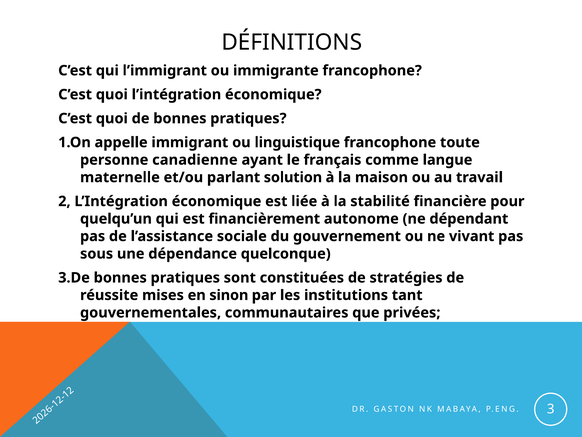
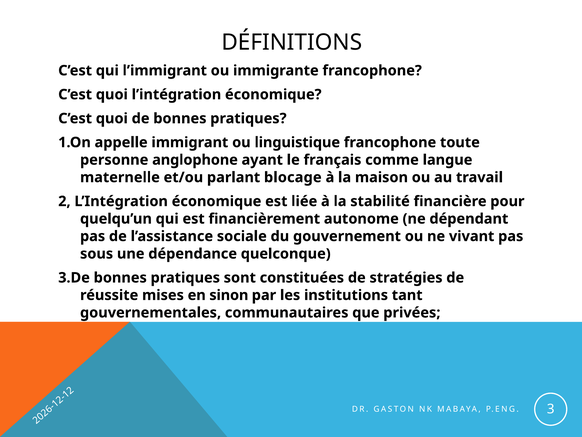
canadienne: canadienne -> anglophone (195, 160)
solution: solution -> blocage (293, 177)
